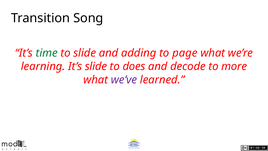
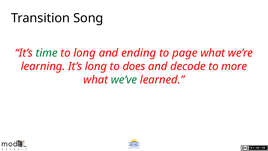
to slide: slide -> long (85, 53)
adding: adding -> ending (139, 53)
It’s slide: slide -> long (96, 66)
we’ve colour: purple -> green (124, 80)
